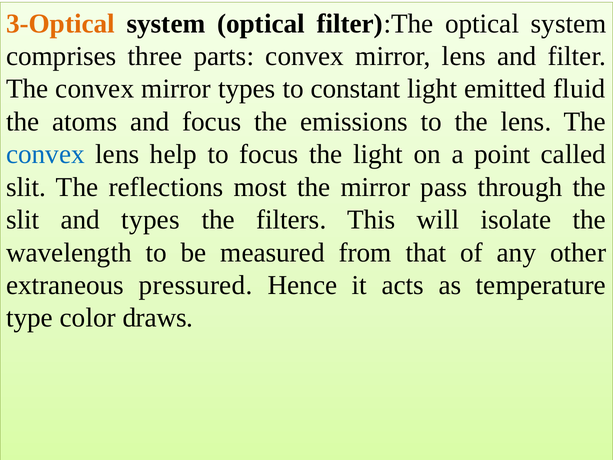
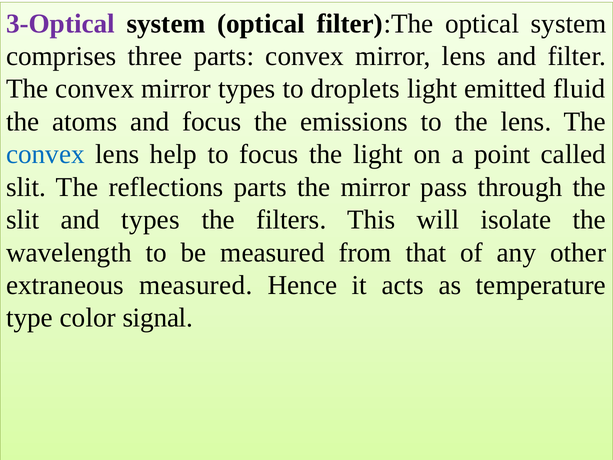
3-Optical colour: orange -> purple (61, 24)
constant: constant -> droplets (355, 89)
reflections most: most -> parts (260, 187)
extraneous pressured: pressured -> measured (196, 285)
draws: draws -> signal (158, 318)
